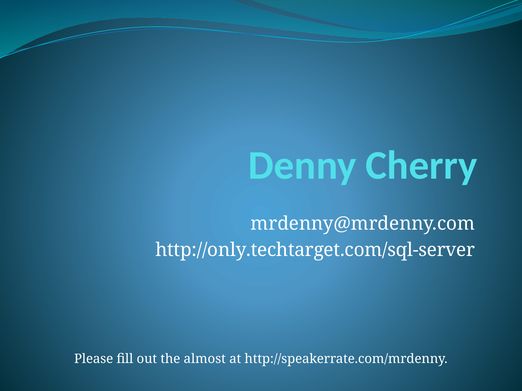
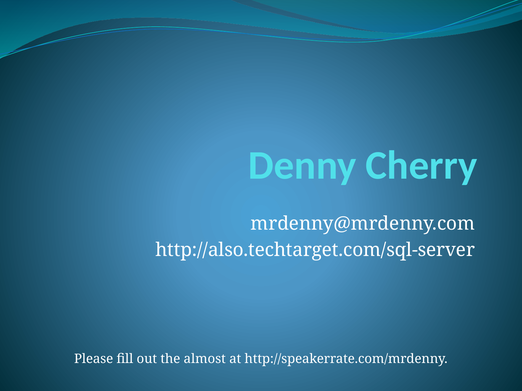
http://only.techtarget.com/sql-server: http://only.techtarget.com/sql-server -> http://also.techtarget.com/sql-server (315, 250)
